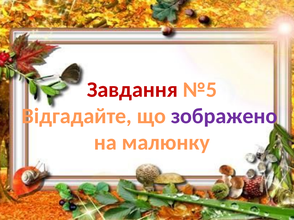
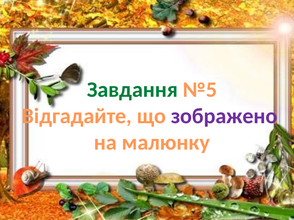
Завдання colour: red -> green (132, 90)
